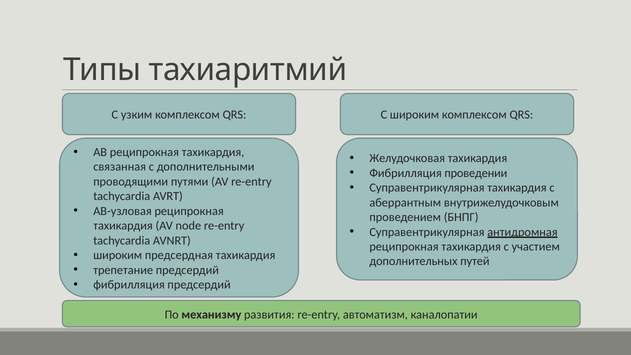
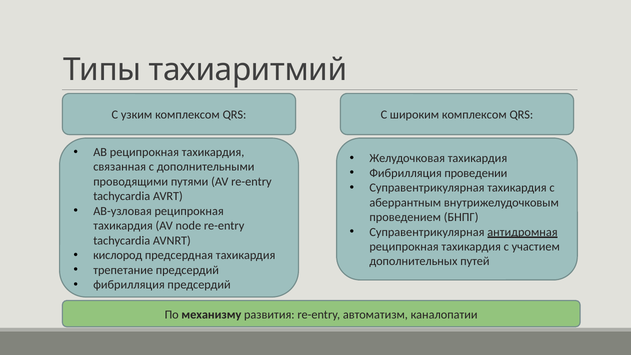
широким: широким -> кислород (118, 255)
